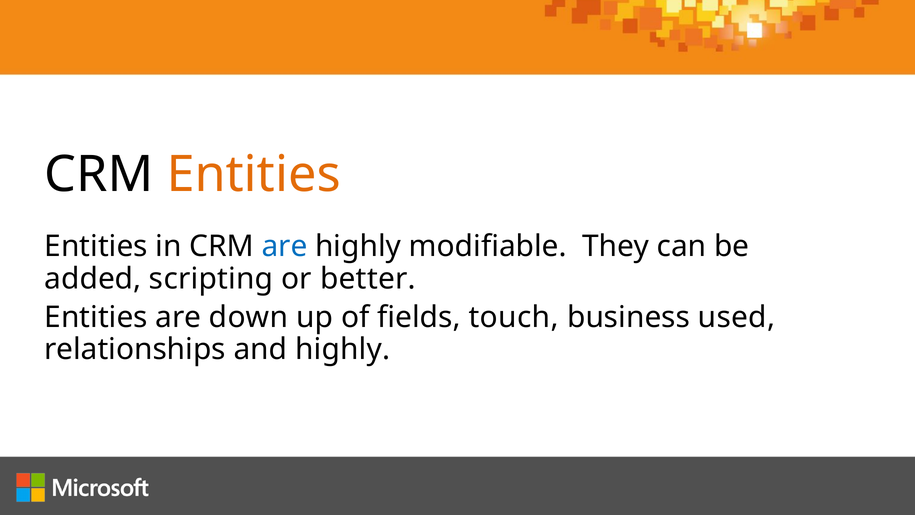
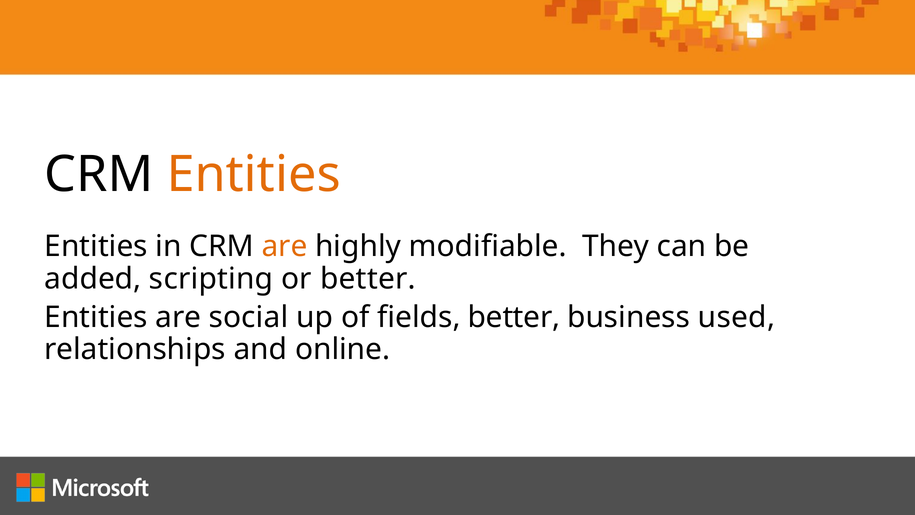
are colour: blue -> orange (285, 246)
down: down -> social (249, 317)
fields touch: touch -> better (514, 317)
and highly: highly -> online (343, 349)
